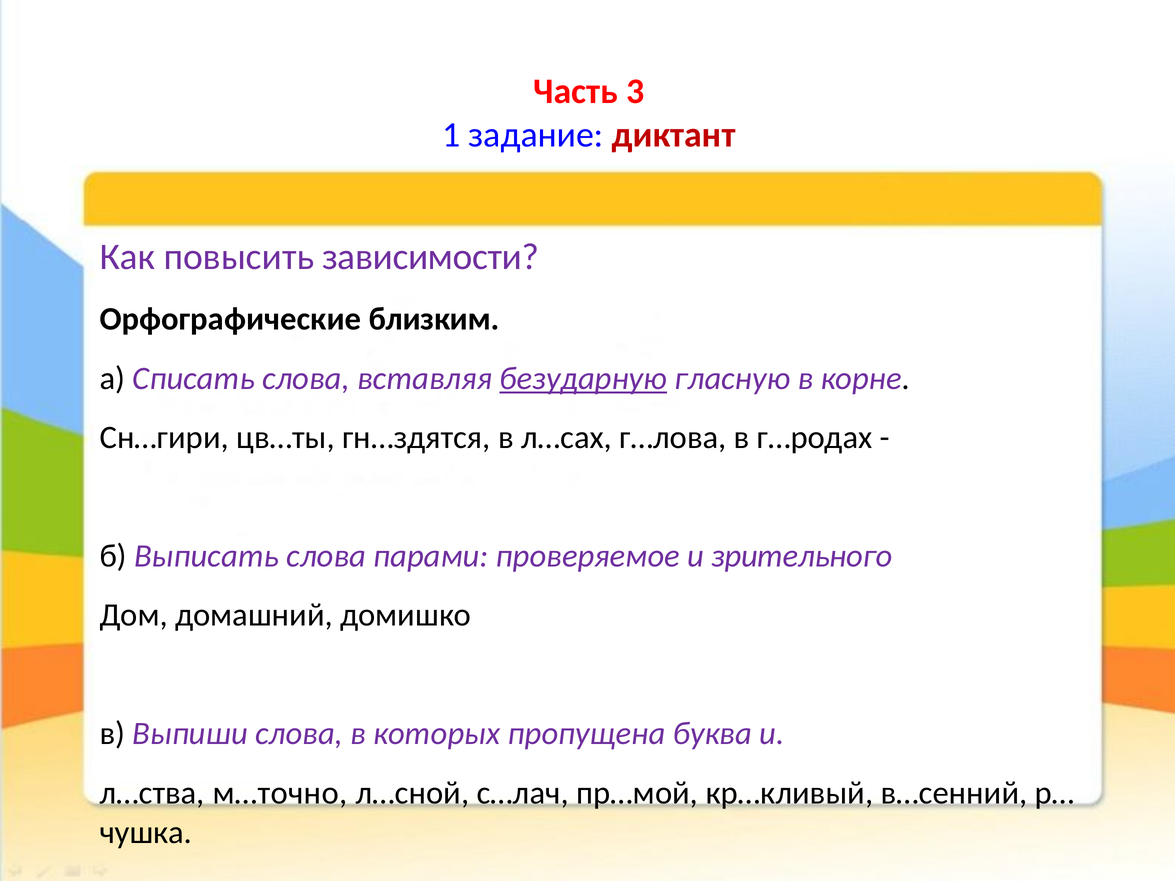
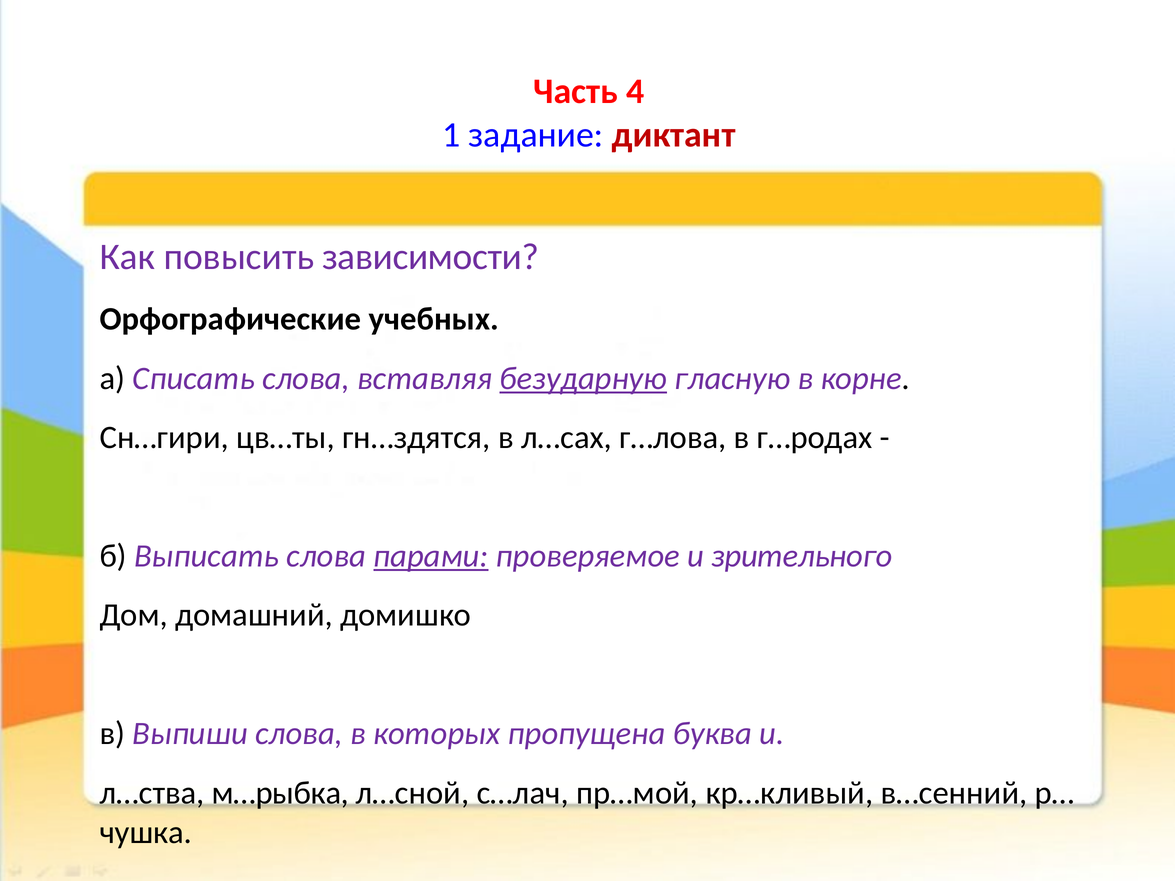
3: 3 -> 4 (635, 91)
близким: близким -> учебных (434, 319)
парами underline: none -> present (431, 556)
м…точно: м…точно -> м…рыбка (280, 793)
